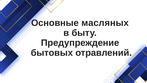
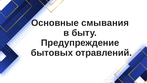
масляных: масляных -> смывания (105, 23)
